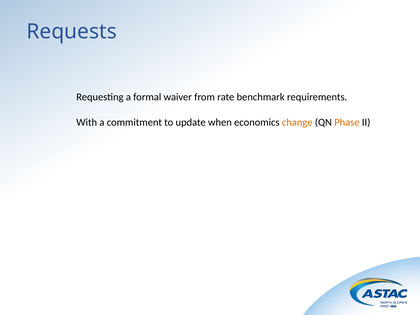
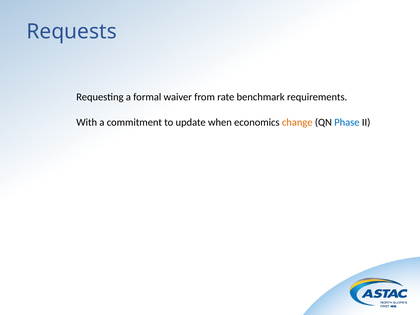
Phase colour: orange -> blue (347, 122)
